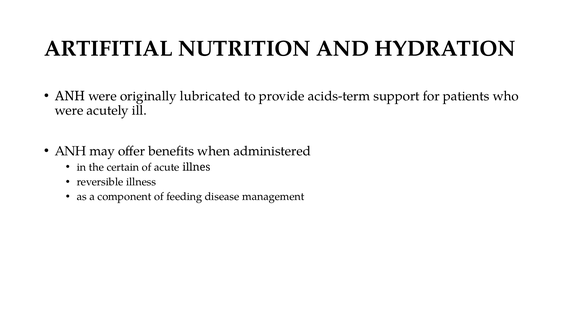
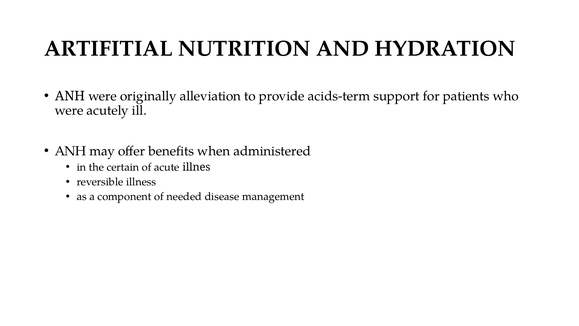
lubricated: lubricated -> alleviation (210, 96)
feeding: feeding -> needed (184, 196)
